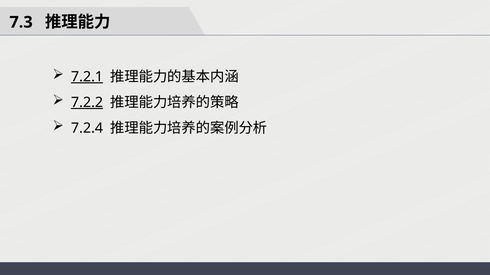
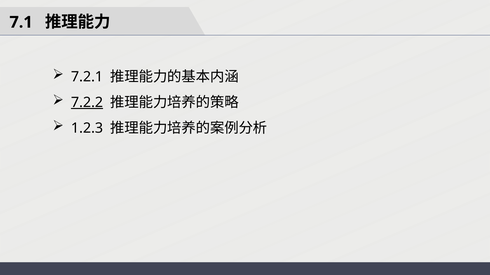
7.3: 7.3 -> 7.1 (21, 22)
7.2.1 underline: present -> none (87, 77)
7.2.4: 7.2.4 -> 1.2.3 (87, 128)
